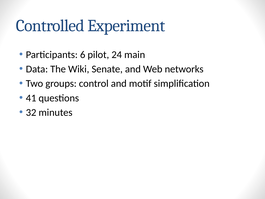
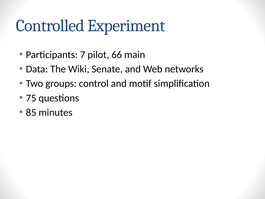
6: 6 -> 7 (83, 55)
24: 24 -> 66 (117, 55)
41: 41 -> 75 (31, 98)
32: 32 -> 85 (31, 112)
